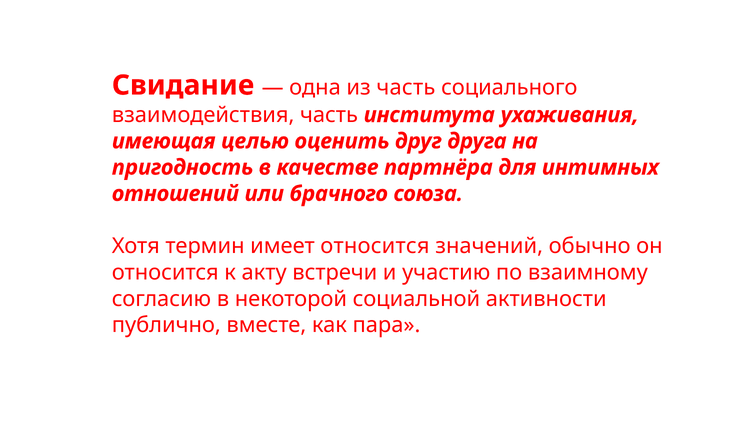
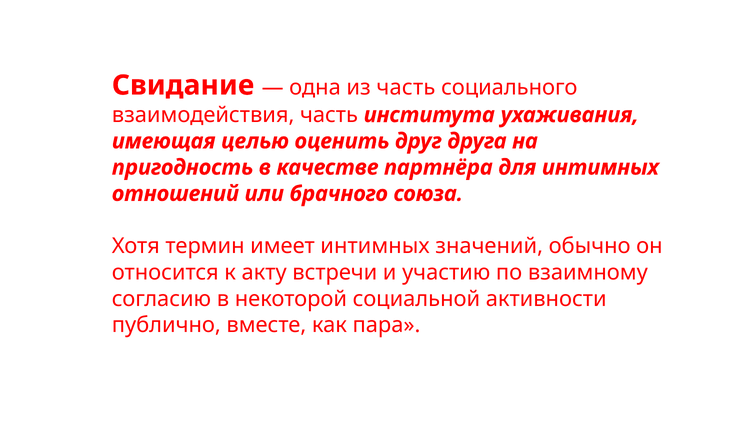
имеет относится: относится -> интимных (375, 247)
